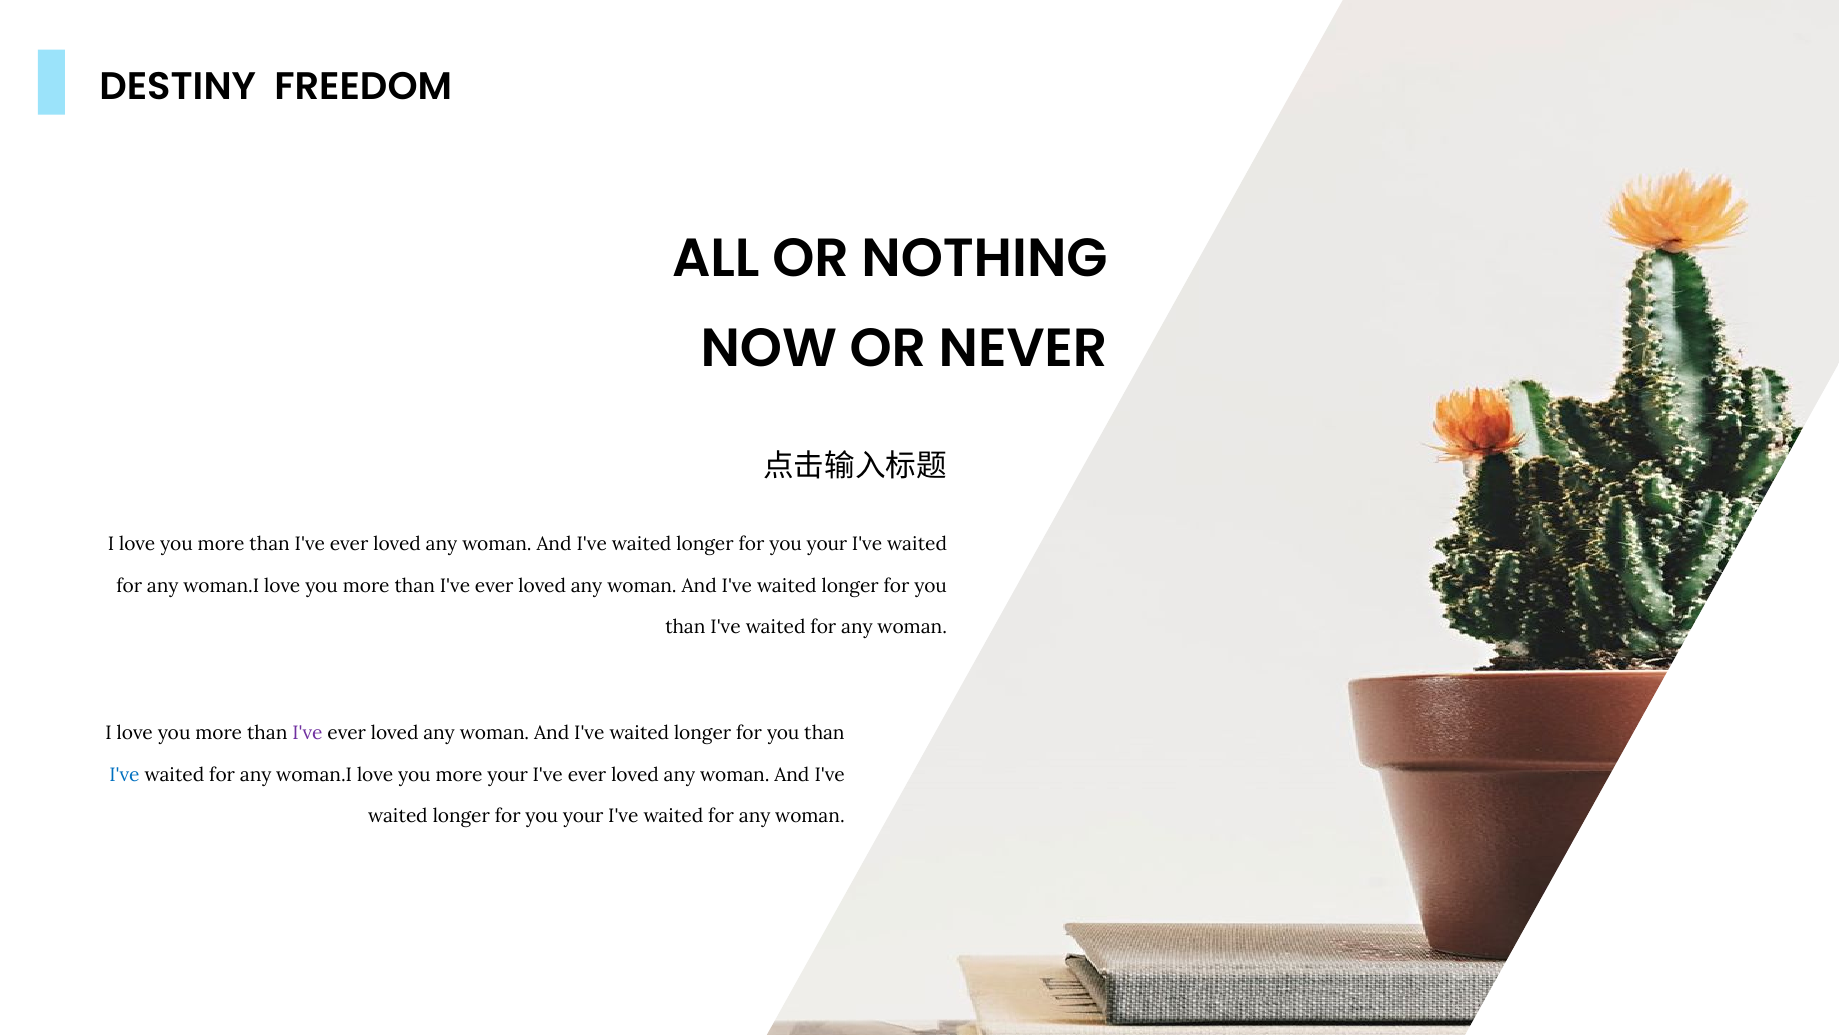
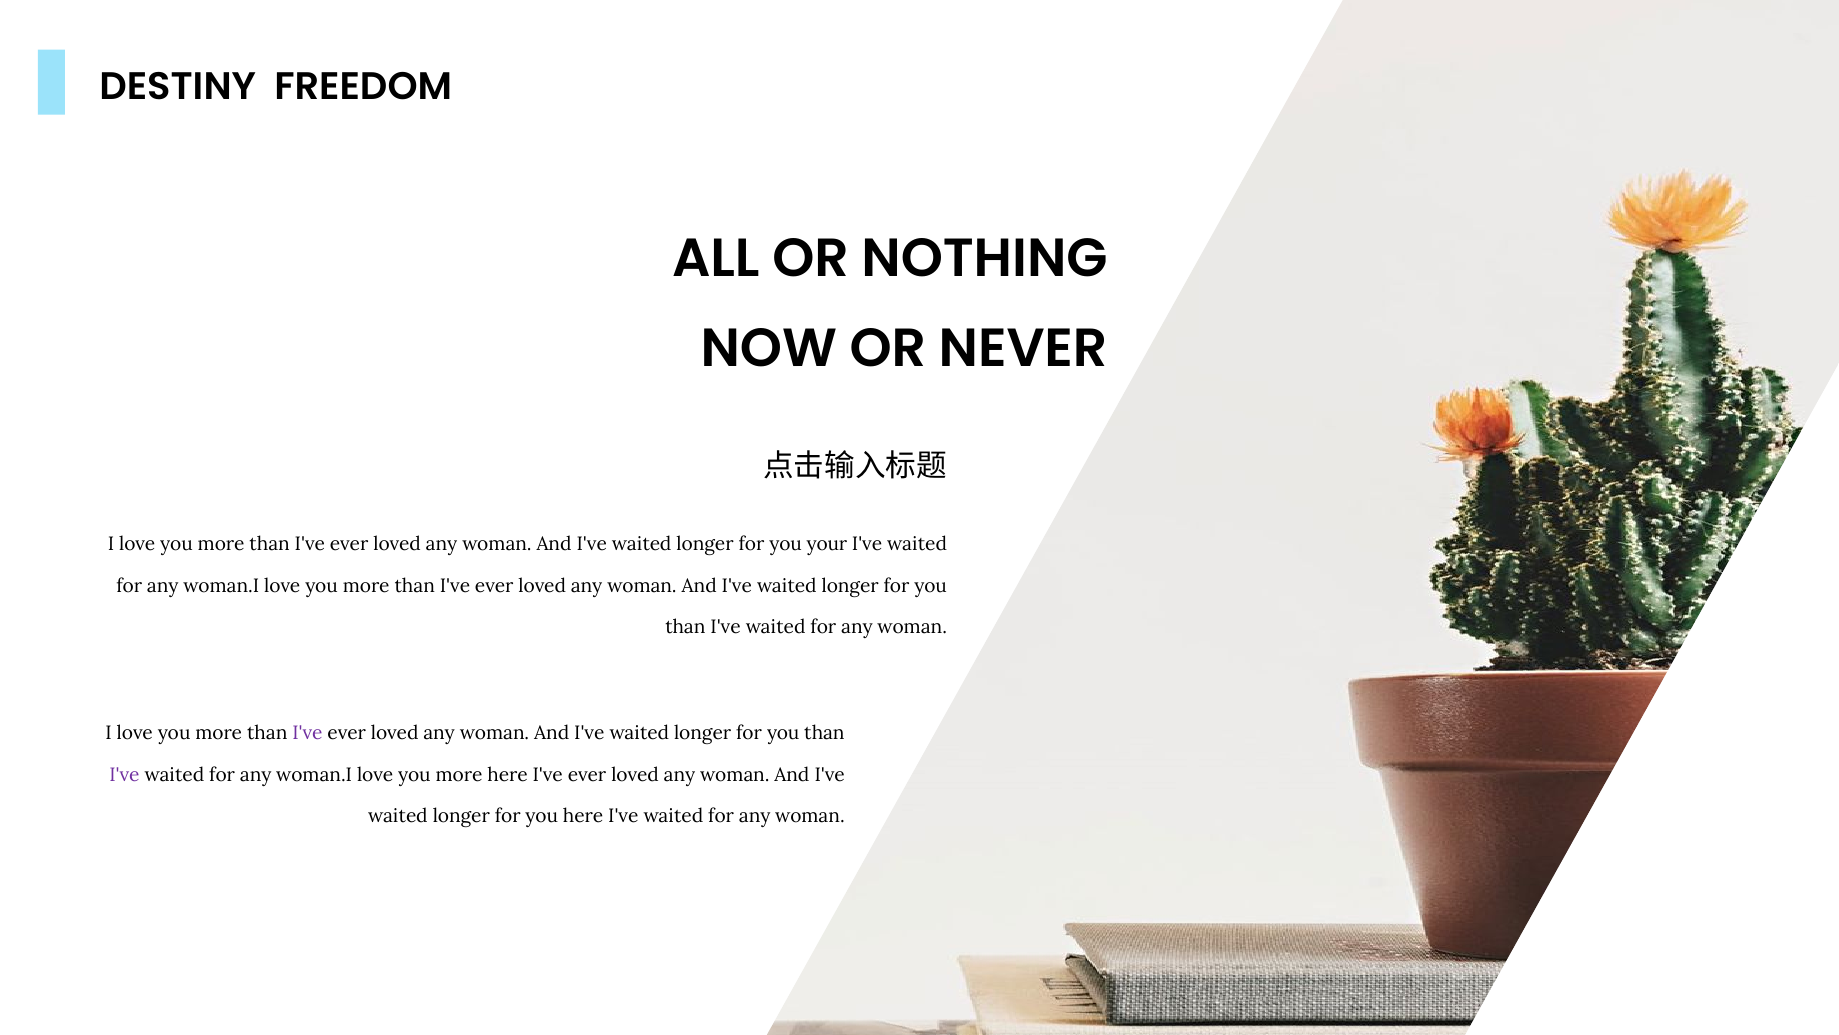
I've colour: blue -> purple (124, 774)
more your: your -> here (508, 774)
your: your -> here (583, 816)
